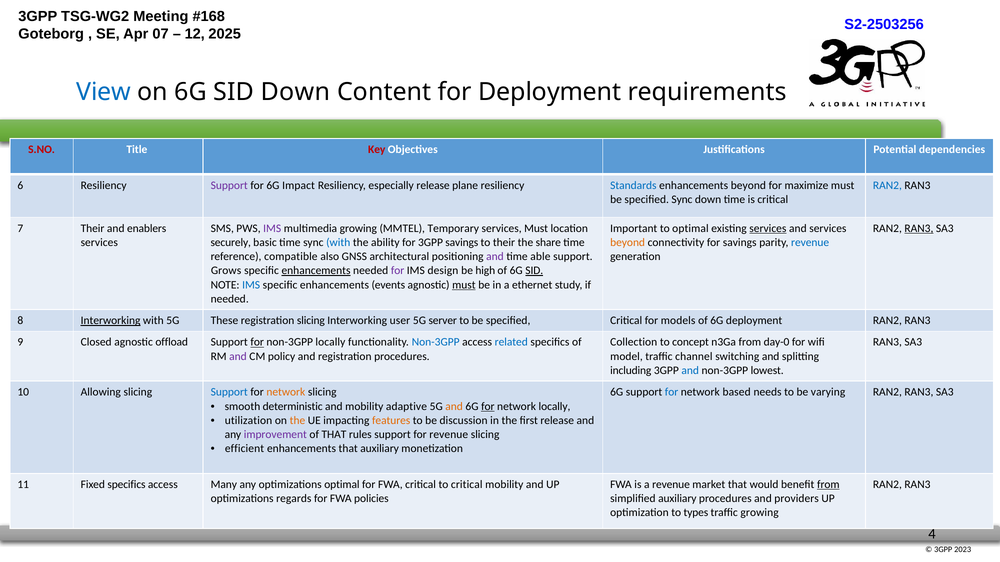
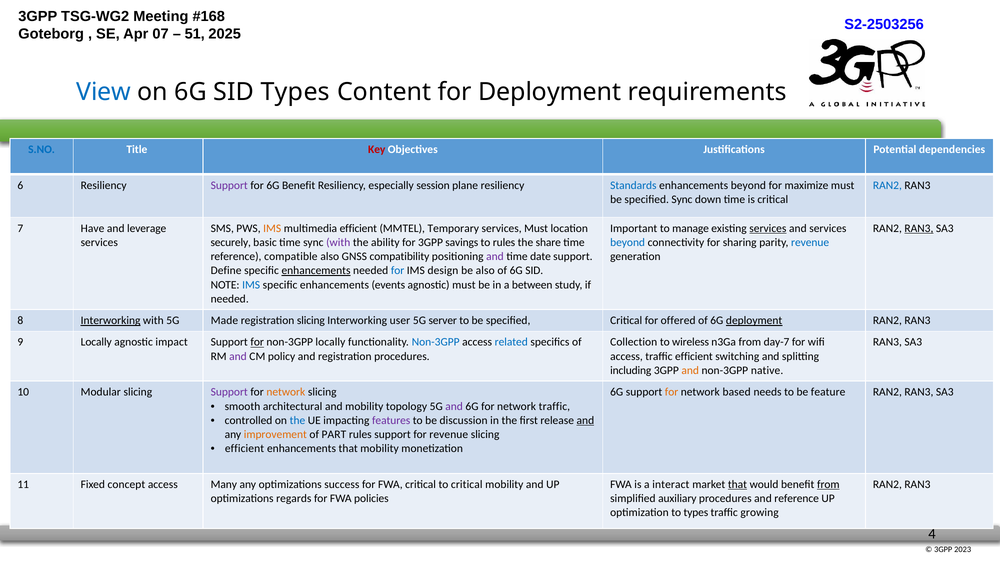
12: 12 -> 51 (195, 34)
SID Down: Down -> Types (295, 92)
S.NO colour: red -> blue (42, 150)
6G Impact: Impact -> Benefit (299, 185)
especially release: release -> session (433, 185)
7 Their: Their -> Have (93, 228)
enablers: enablers -> leverage (147, 228)
IMS colour: purple -> orange (272, 228)
multimedia growing: growing -> efficient (358, 228)
to optimal: optimal -> manage (691, 228)
with colour: blue -> purple (338, 243)
to their: their -> rules (504, 243)
beyond colour: orange -> blue (628, 243)
for savings: savings -> sharing (740, 243)
architectural: architectural -> compatibility (399, 257)
able: able -> date (540, 257)
Grows: Grows -> Define (226, 271)
for colour: purple -> blue (398, 271)
be high: high -> also (485, 271)
SID underline: present -> none (534, 271)
must underline: present -> none (464, 285)
ethernet: ethernet -> between (532, 285)
These: These -> Made (224, 321)
models: models -> offered (678, 321)
deployment underline: none -> present (754, 321)
9 Closed: Closed -> Locally (96, 343)
offload: offload -> impact (172, 343)
concept: concept -> wireless (691, 343)
day-0: day-0 -> day-7 (777, 343)
model: model -> access (627, 357)
traffic channel: channel -> efficient (694, 357)
and colour: blue -> orange (690, 371)
lowest: lowest -> native (767, 371)
Allowing: Allowing -> Modular (101, 392)
Support colour: blue -> purple (229, 392)
for colour: blue -> orange (672, 392)
varying: varying -> feature (828, 392)
deterministic: deterministic -> architectural (293, 407)
adaptive: adaptive -> topology (407, 407)
and colour: orange -> purple (454, 407)
for underline: present -> none (488, 407)
network locally: locally -> traffic (554, 407)
utilization: utilization -> controlled (249, 421)
the colour: orange -> blue (297, 421)
features colour: orange -> purple (391, 421)
and underline: none -> present (585, 421)
improvement colour: purple -> orange (275, 435)
of THAT: THAT -> PART (334, 435)
that auxiliary: auxiliary -> mobility (380, 449)
Fixed specifics: specifics -> concept (126, 485)
optimizations optimal: optimal -> success (342, 485)
a revenue: revenue -> interact (671, 485)
that underline: none -> present (737, 485)
and providers: providers -> reference (797, 499)
